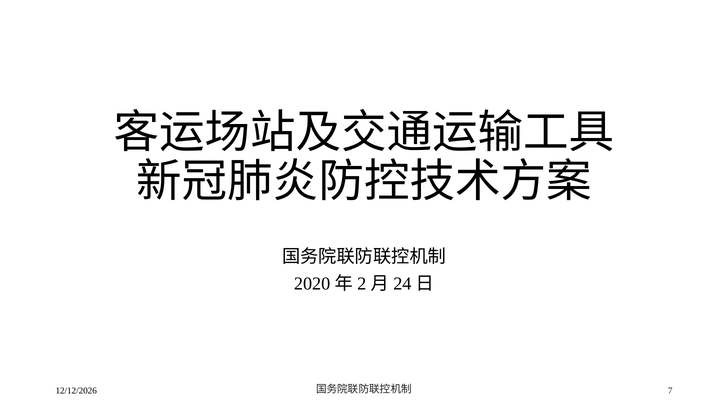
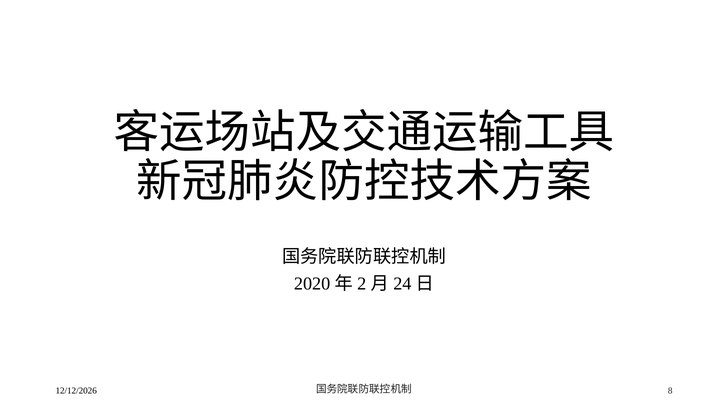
7: 7 -> 8 (670, 391)
